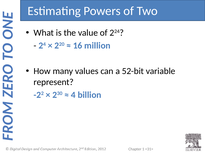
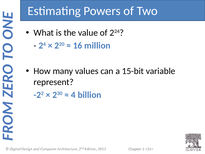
52-bit: 52-bit -> 15-bit (133, 71)
